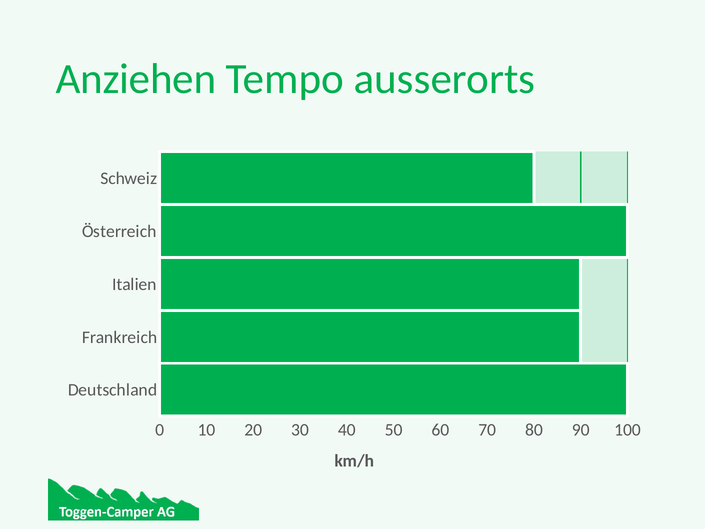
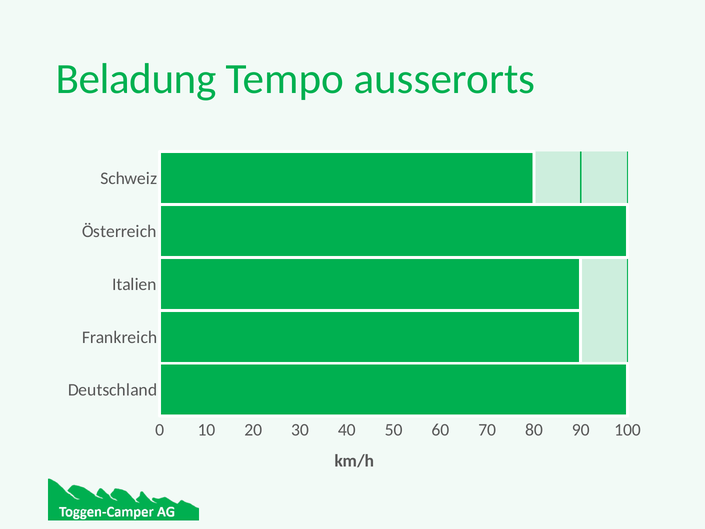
Anziehen: Anziehen -> Beladung (136, 79)
